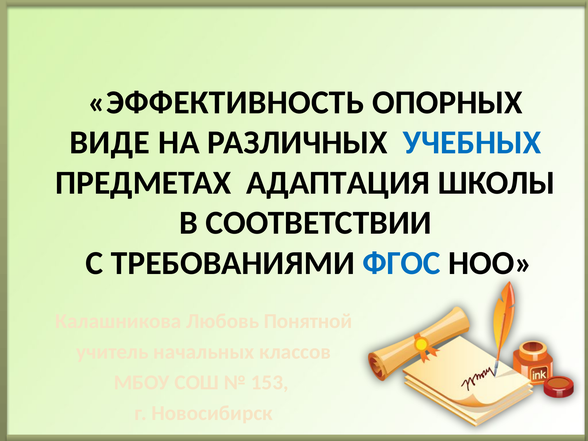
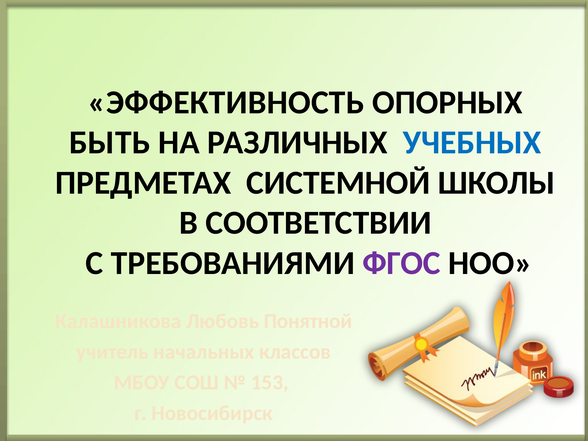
ВИДЕ: ВИДЕ -> БЫТЬ (110, 142)
АДАПТАЦИЯ: АДАПТАЦИЯ -> СИСТЕМНОЙ (338, 183)
ФГОС colour: blue -> purple (402, 263)
